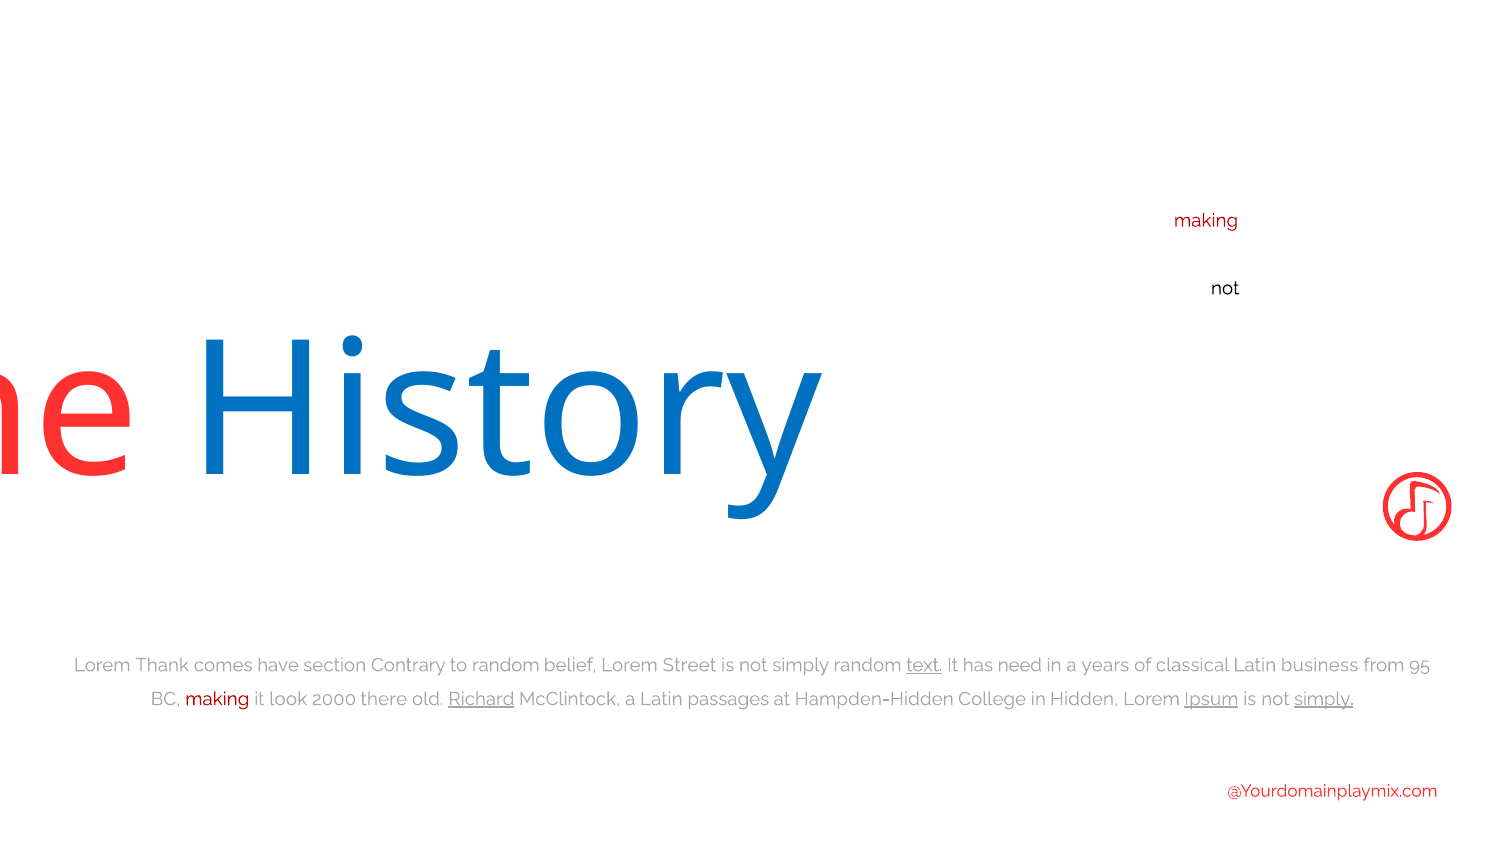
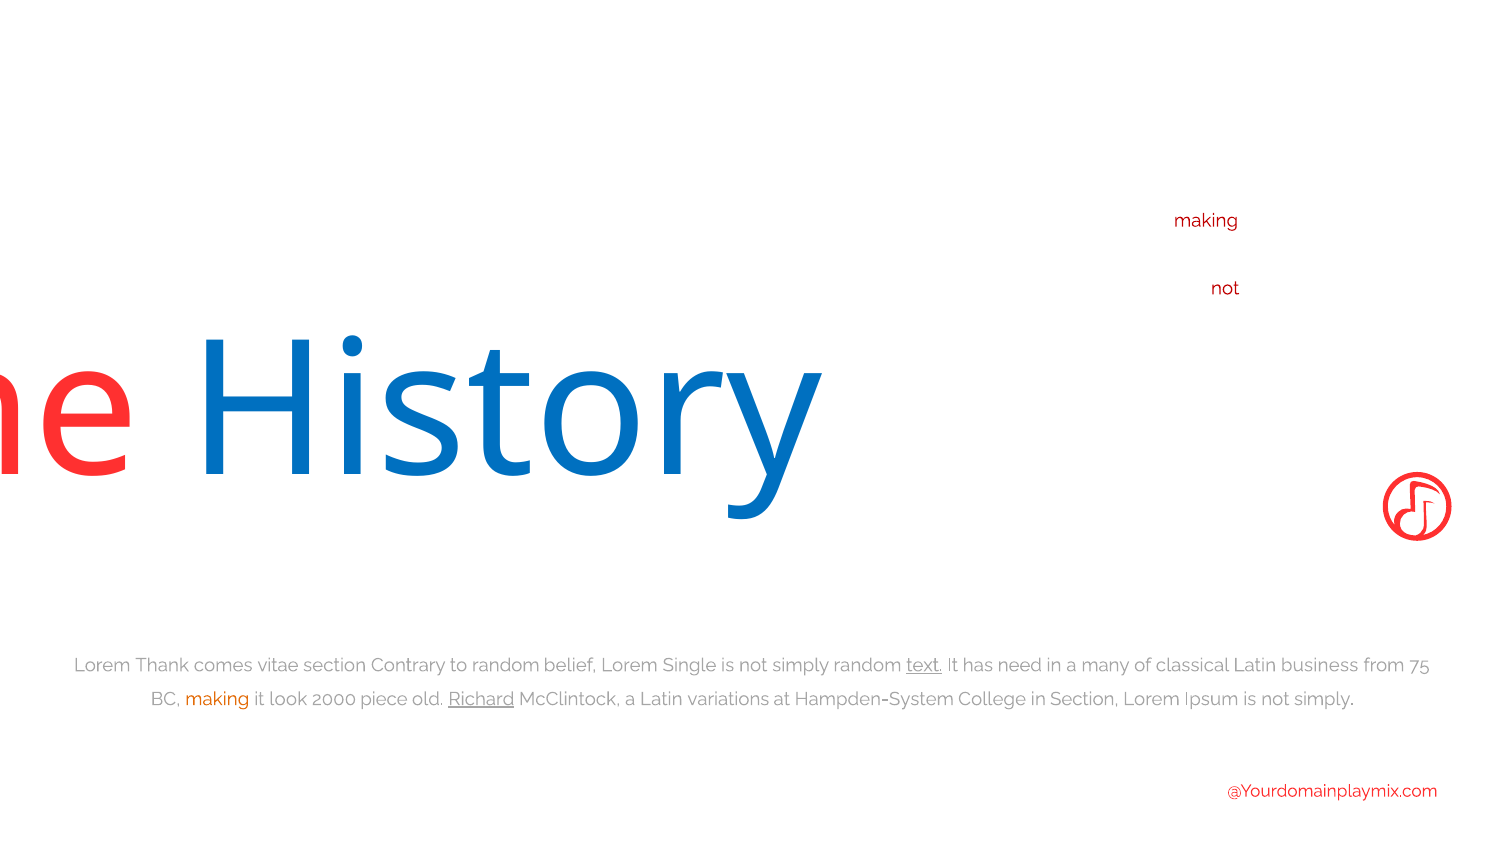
not colour: black -> red (1225, 288)
have: have -> vitae (278, 665)
Street: Street -> Single (690, 665)
a years: years -> many (1105, 665)
95: 95 -> 75 (1419, 665)
making colour: red -> orange (217, 699)
2000 there: there -> piece (384, 699)
passages: passages -> variations (728, 699)
Hampden-Hidden: Hampden-Hidden -> Hampden-System (874, 699)
in Hidden: Hidden -> Section (1084, 699)
Ipsum underline: present -> none (1211, 699)
simply underline: present -> none (1324, 699)
